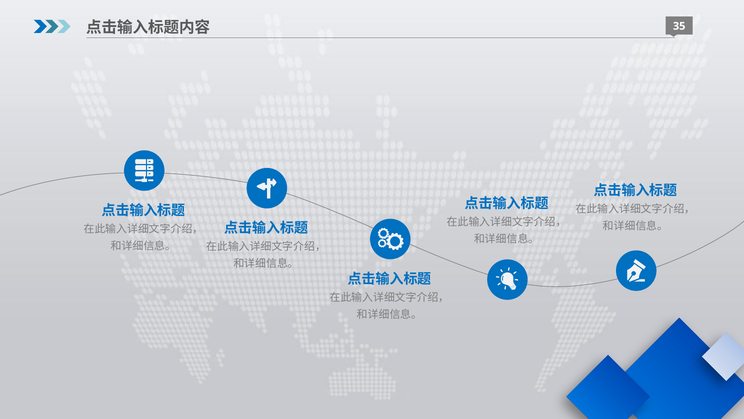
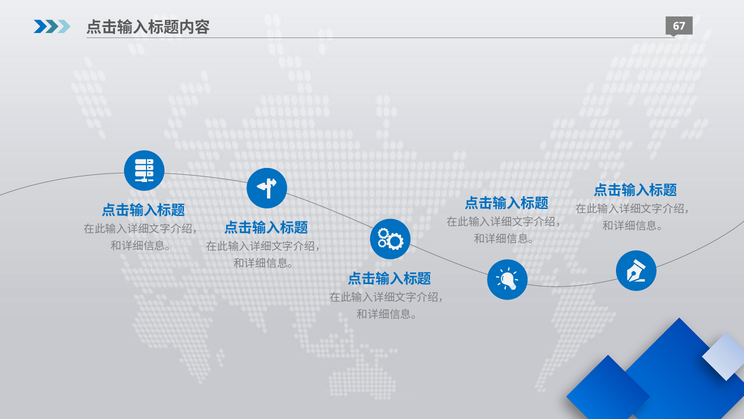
35: 35 -> 67 (679, 26)
